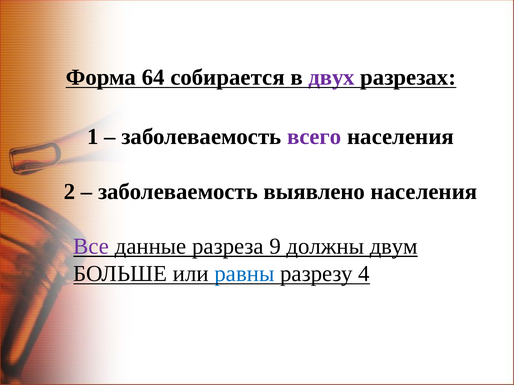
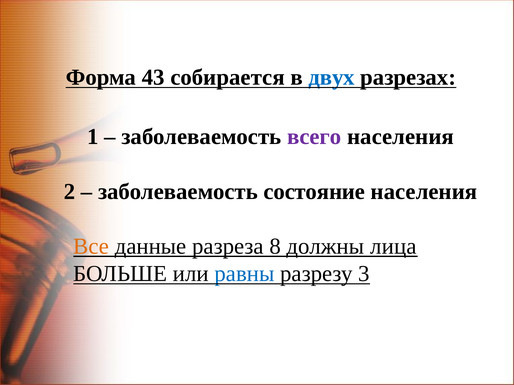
64: 64 -> 43 (153, 78)
двух colour: purple -> blue (332, 78)
выявлено: выявлено -> состояние (314, 192)
Все colour: purple -> orange (91, 247)
9: 9 -> 8 (275, 247)
двум: двум -> лица (393, 247)
4: 4 -> 3 (364, 274)
